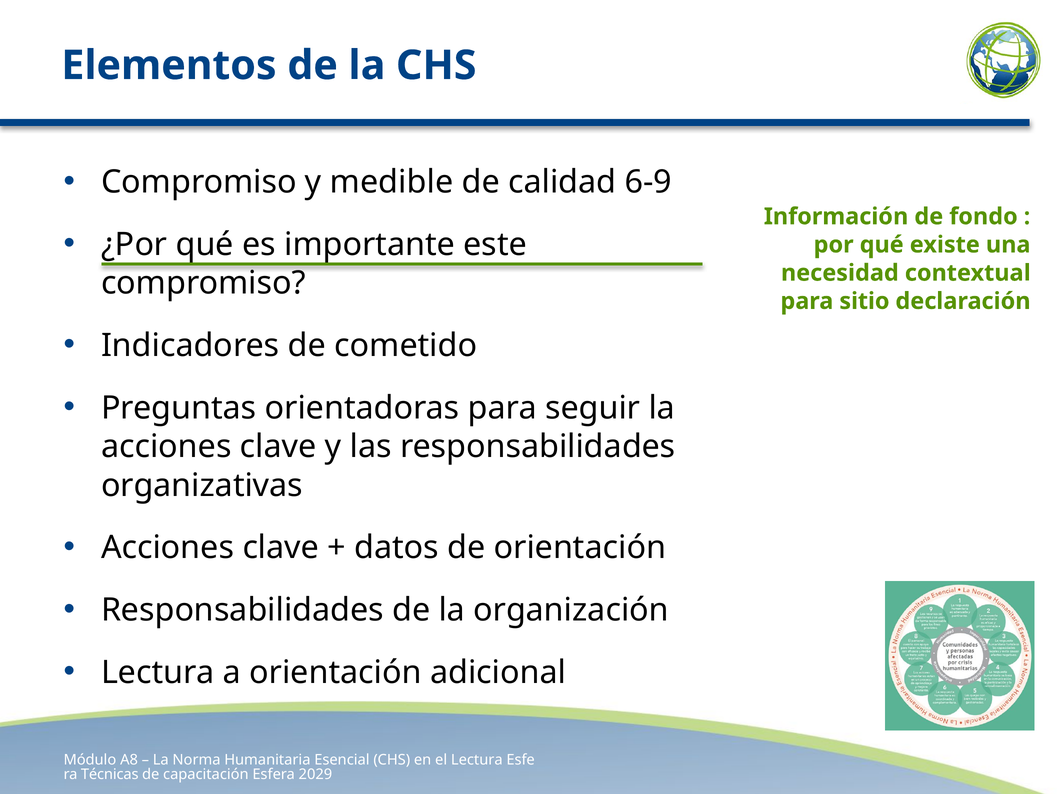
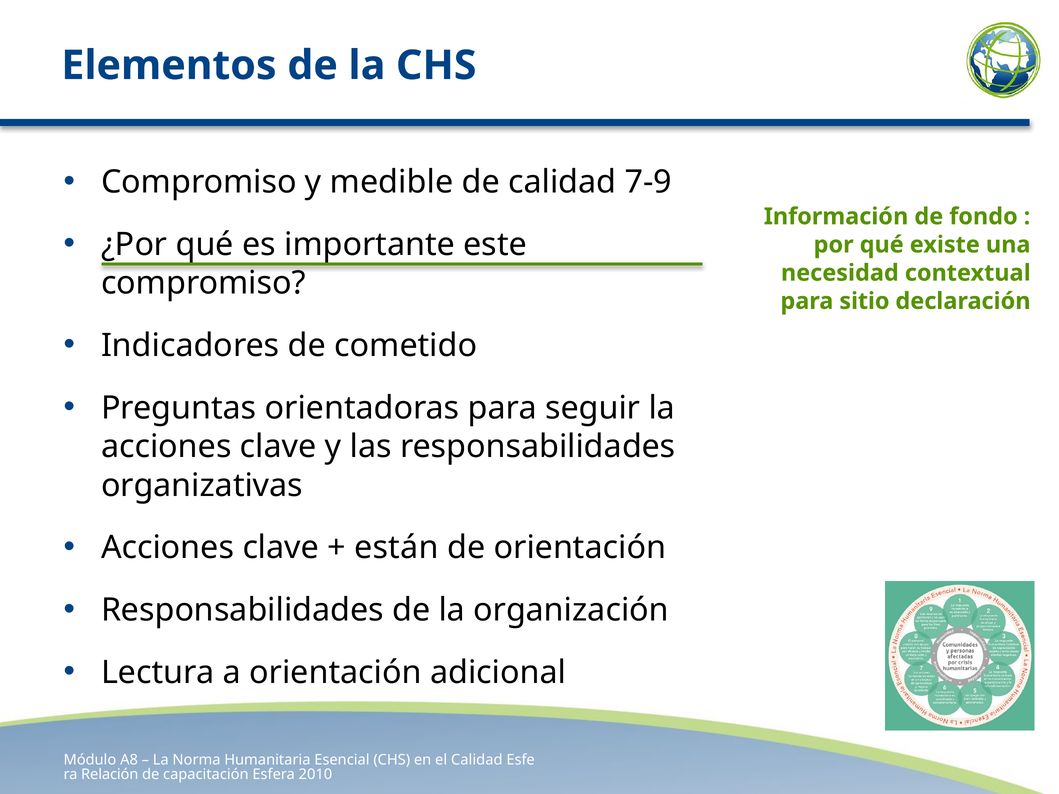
6-9: 6-9 -> 7-9 (648, 182)
datos: datos -> están (396, 548)
el Lectura: Lectura -> Calidad (477, 760)
Técnicas: Técnicas -> Relación (110, 775)
2029: 2029 -> 2010 (315, 775)
